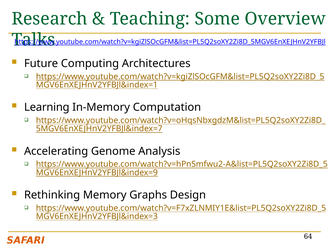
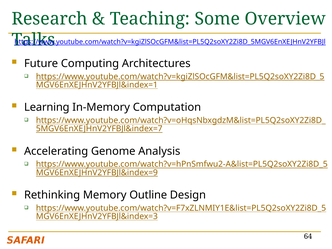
Graphs: Graphs -> Outline (148, 195)
